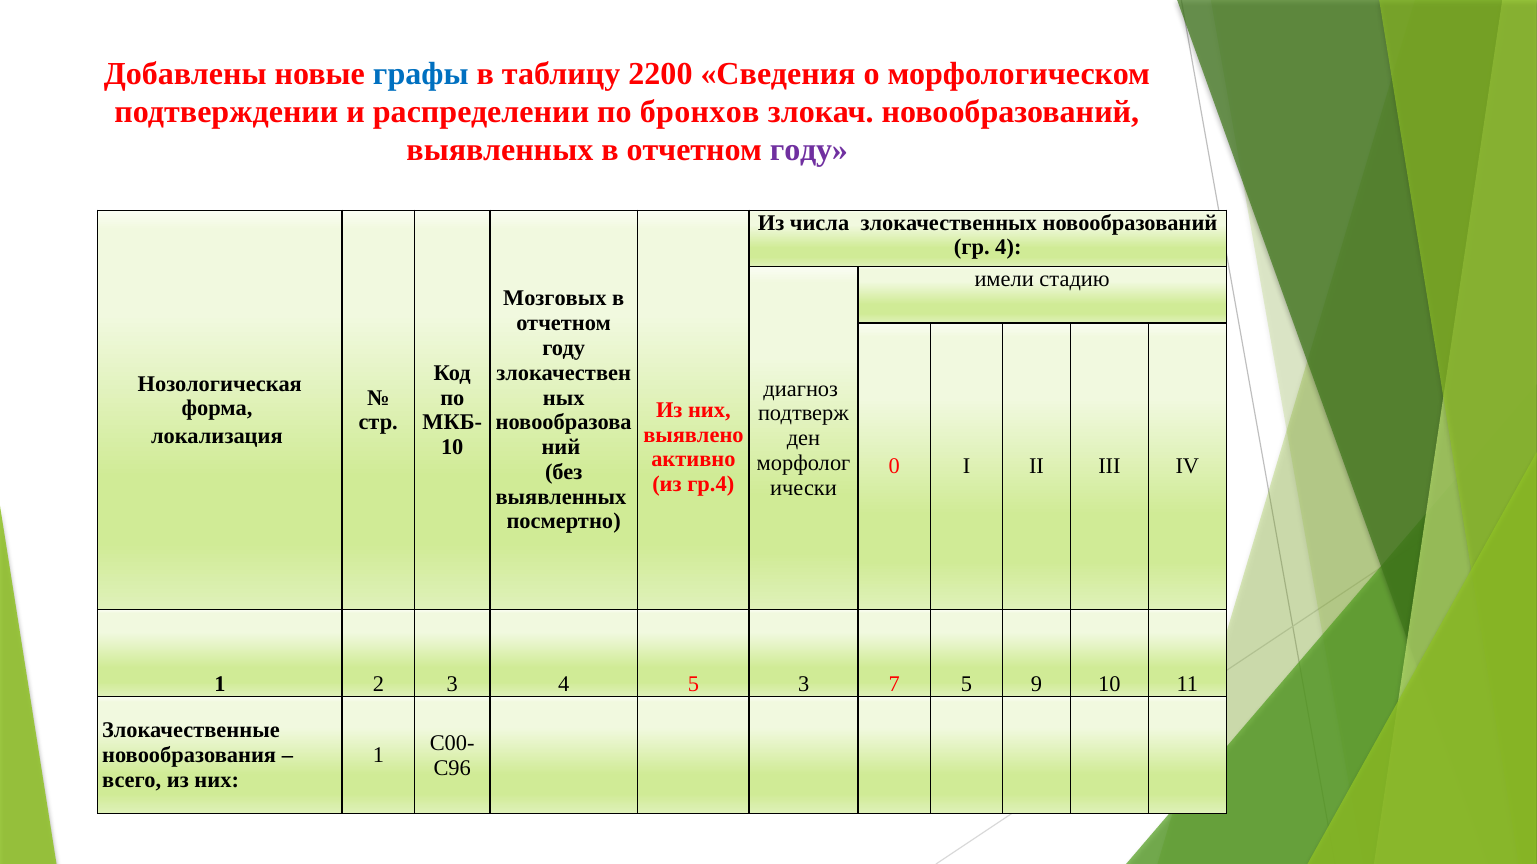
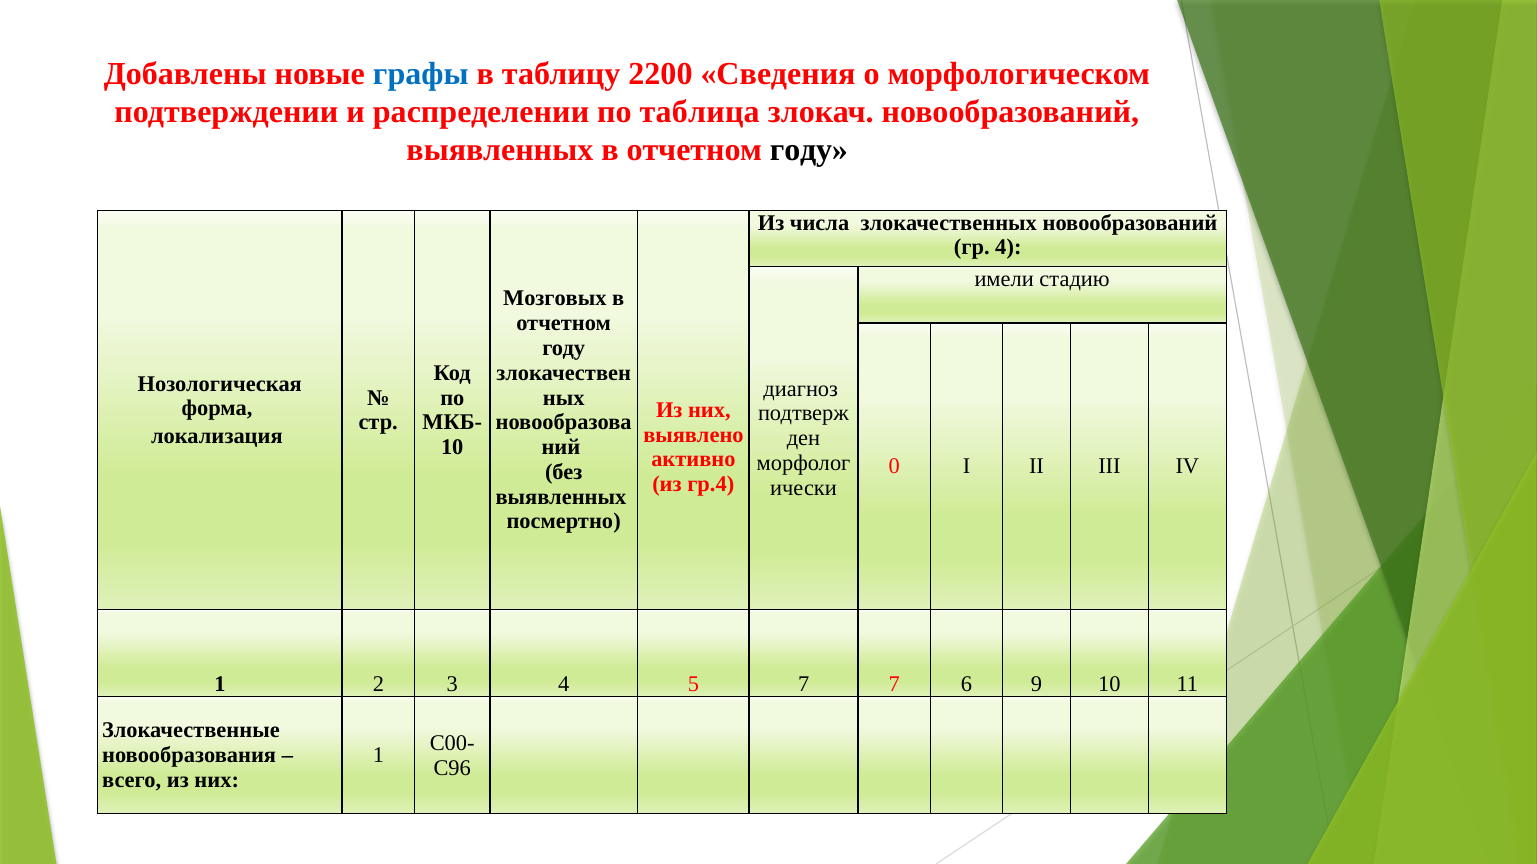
бронхов: бронхов -> таблица (700, 112)
году colour: purple -> black (809, 150)
5 3: 3 -> 7 (804, 685)
7 5: 5 -> 6 (966, 685)
